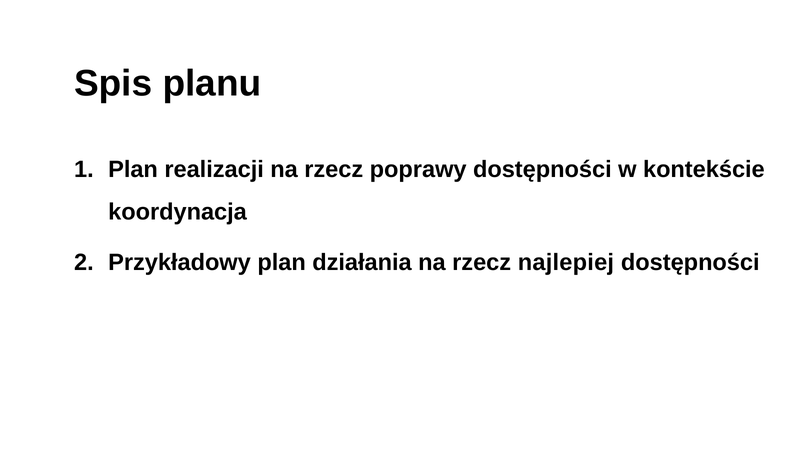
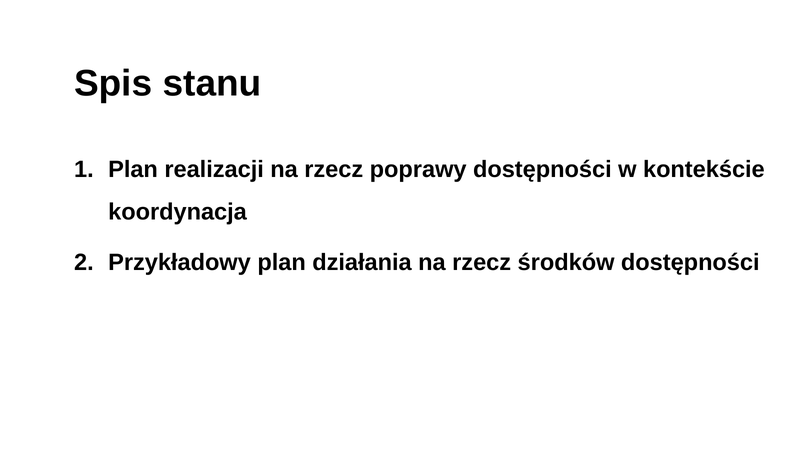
planu: planu -> stanu (212, 83)
najlepiej: najlepiej -> środków (566, 263)
